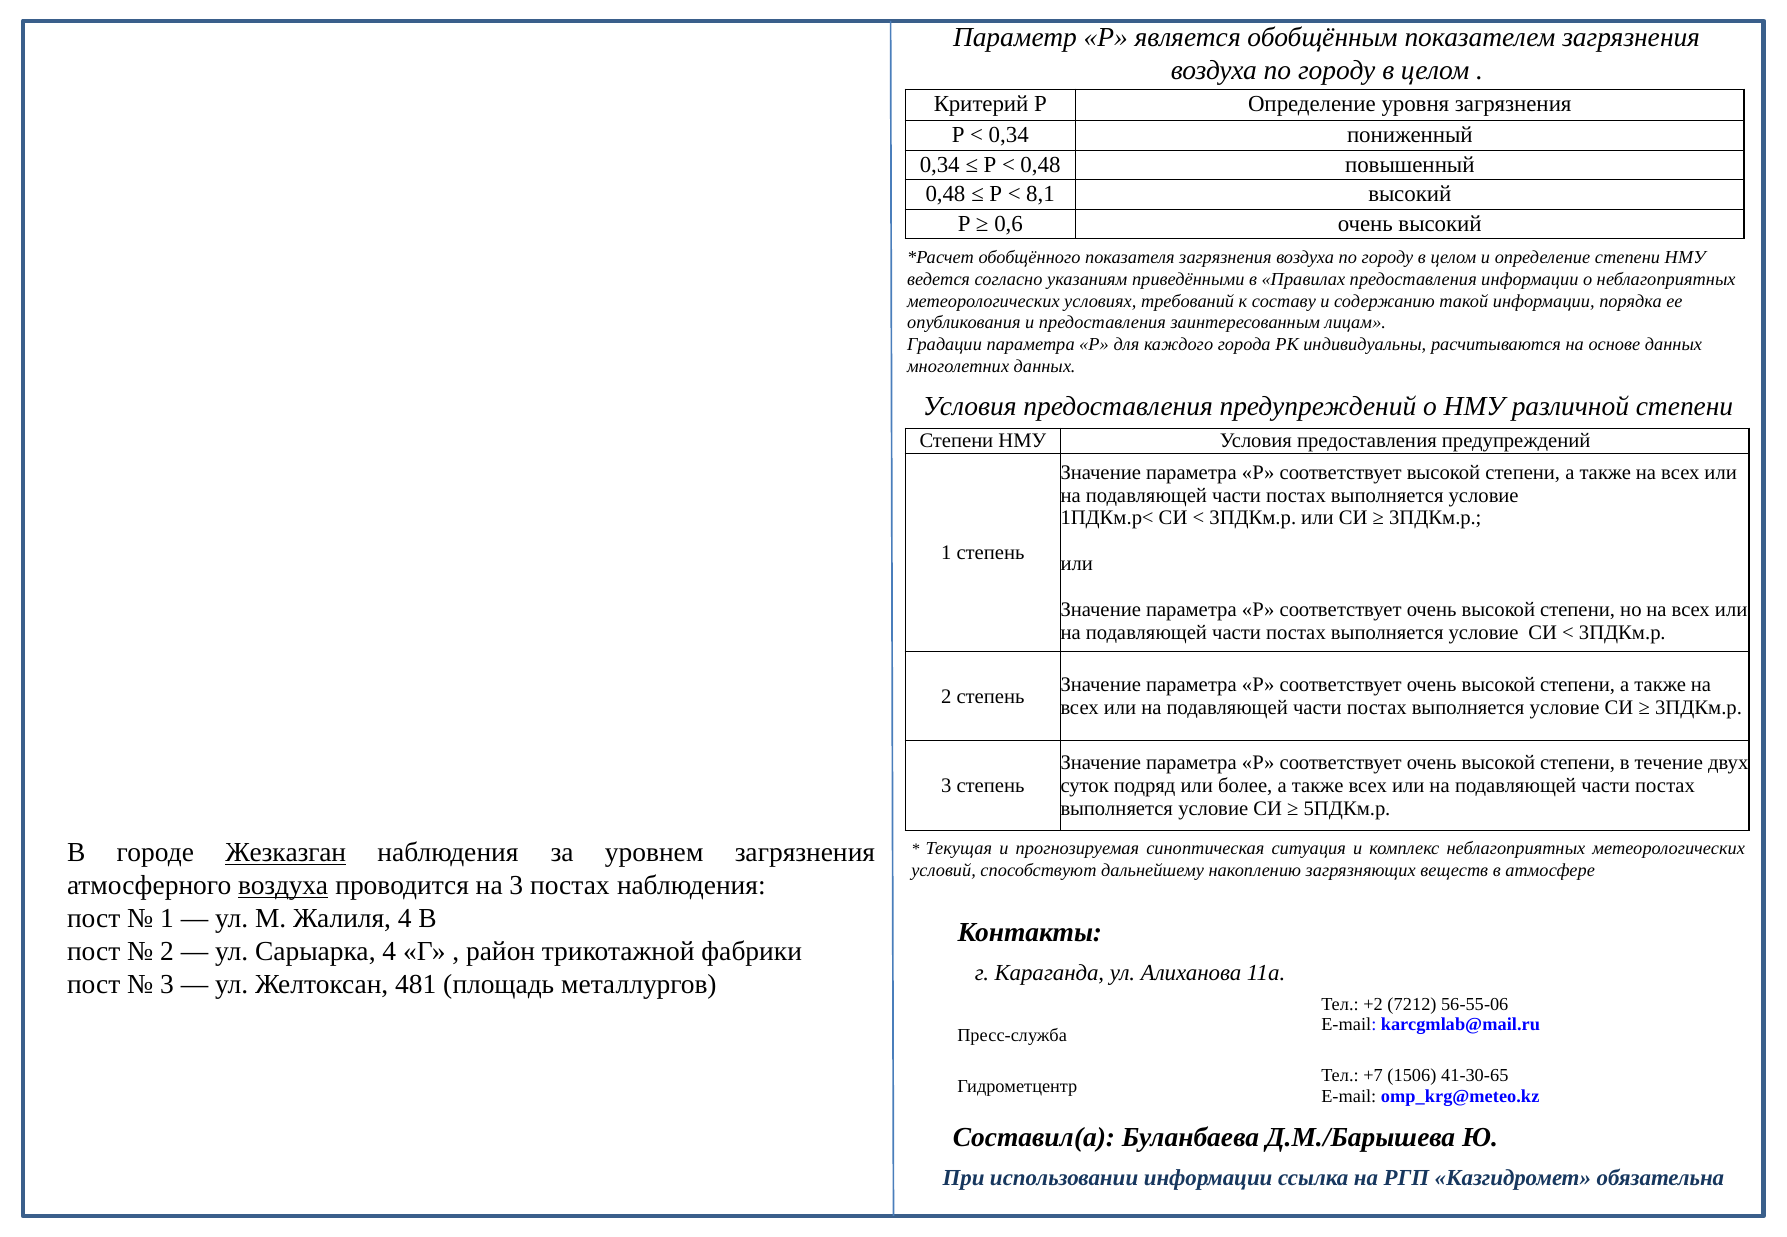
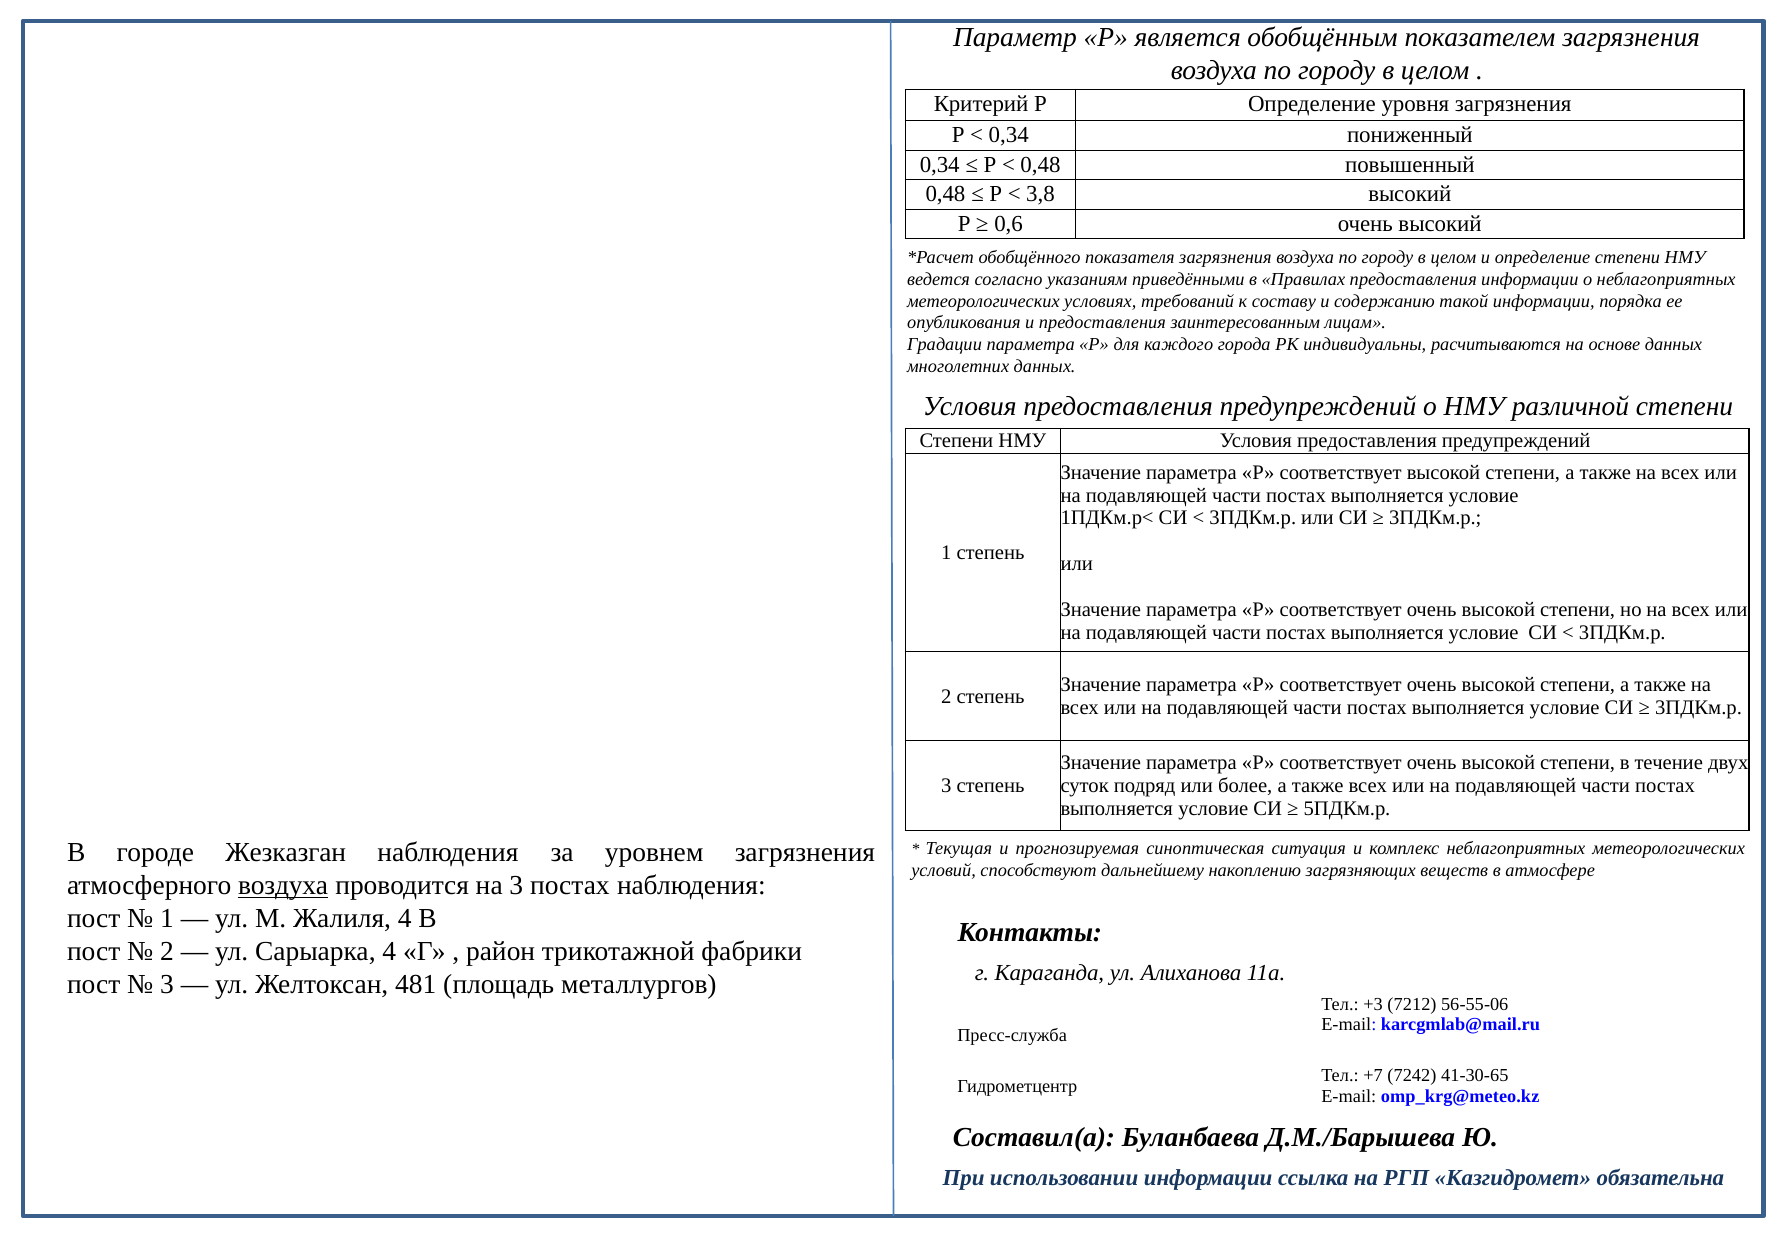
8,1: 8,1 -> 3,8 (1041, 194)
Жезказган underline: present -> none (286, 853)
+2: +2 -> +3 (1373, 1005)
1506: 1506 -> 7242 (1412, 1076)
